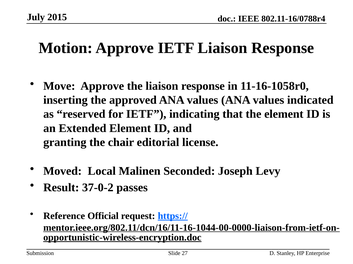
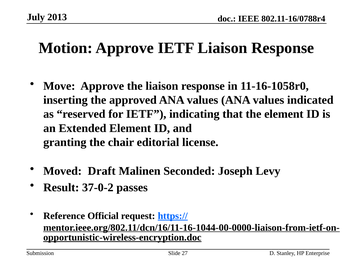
2015: 2015 -> 2013 (57, 17)
Local: Local -> Draft (102, 171)
